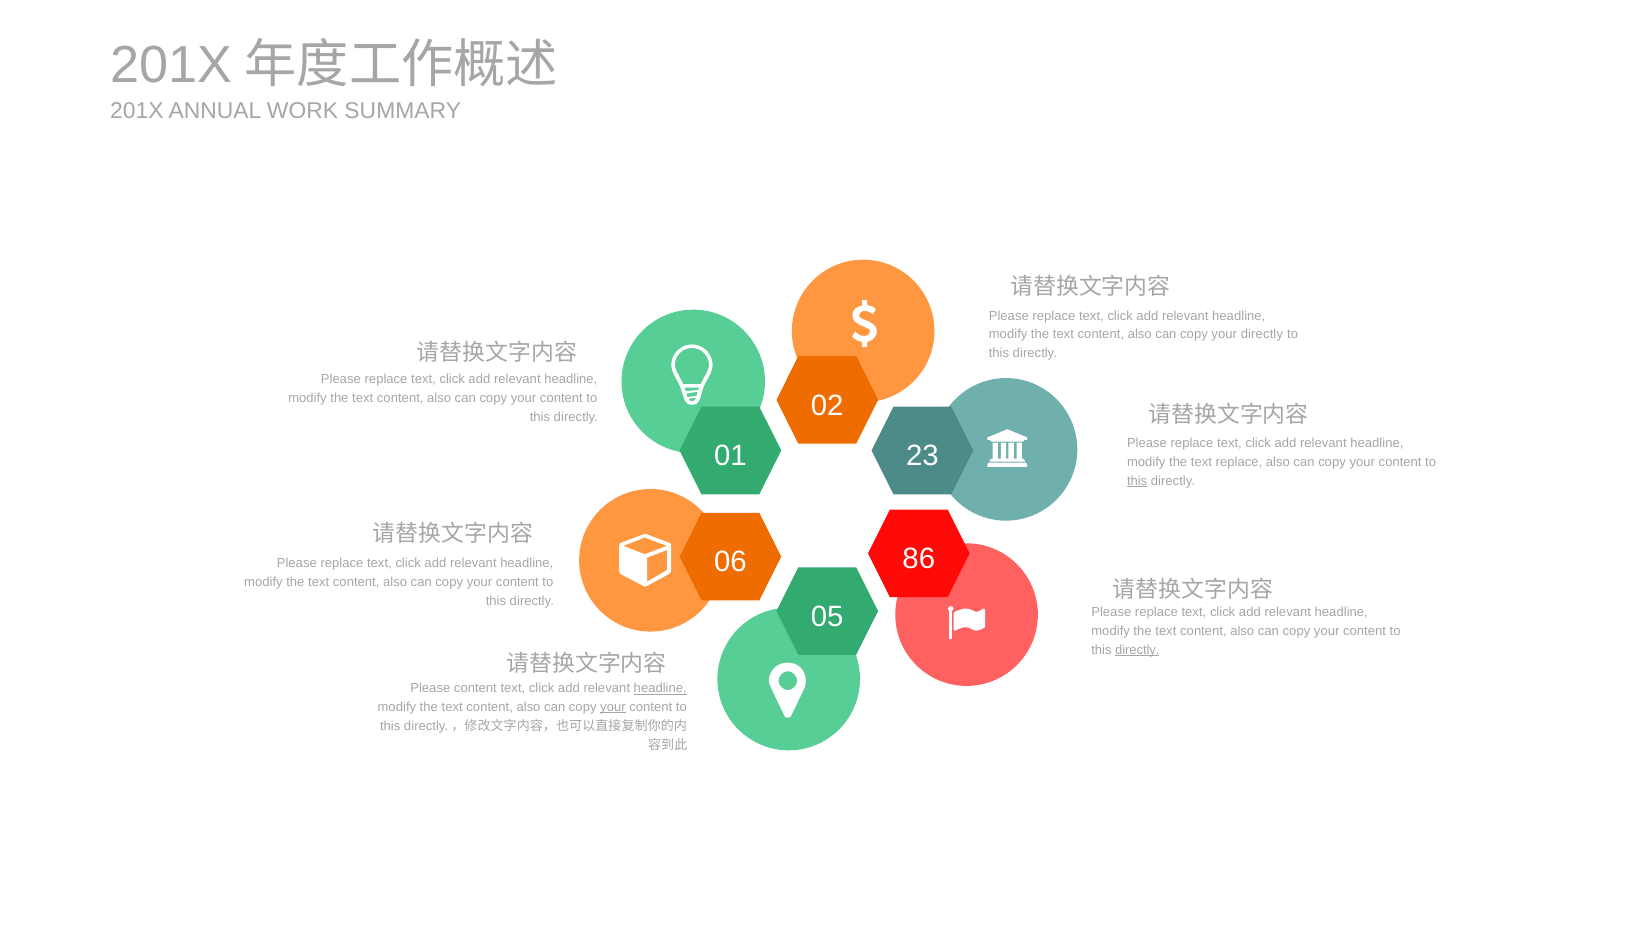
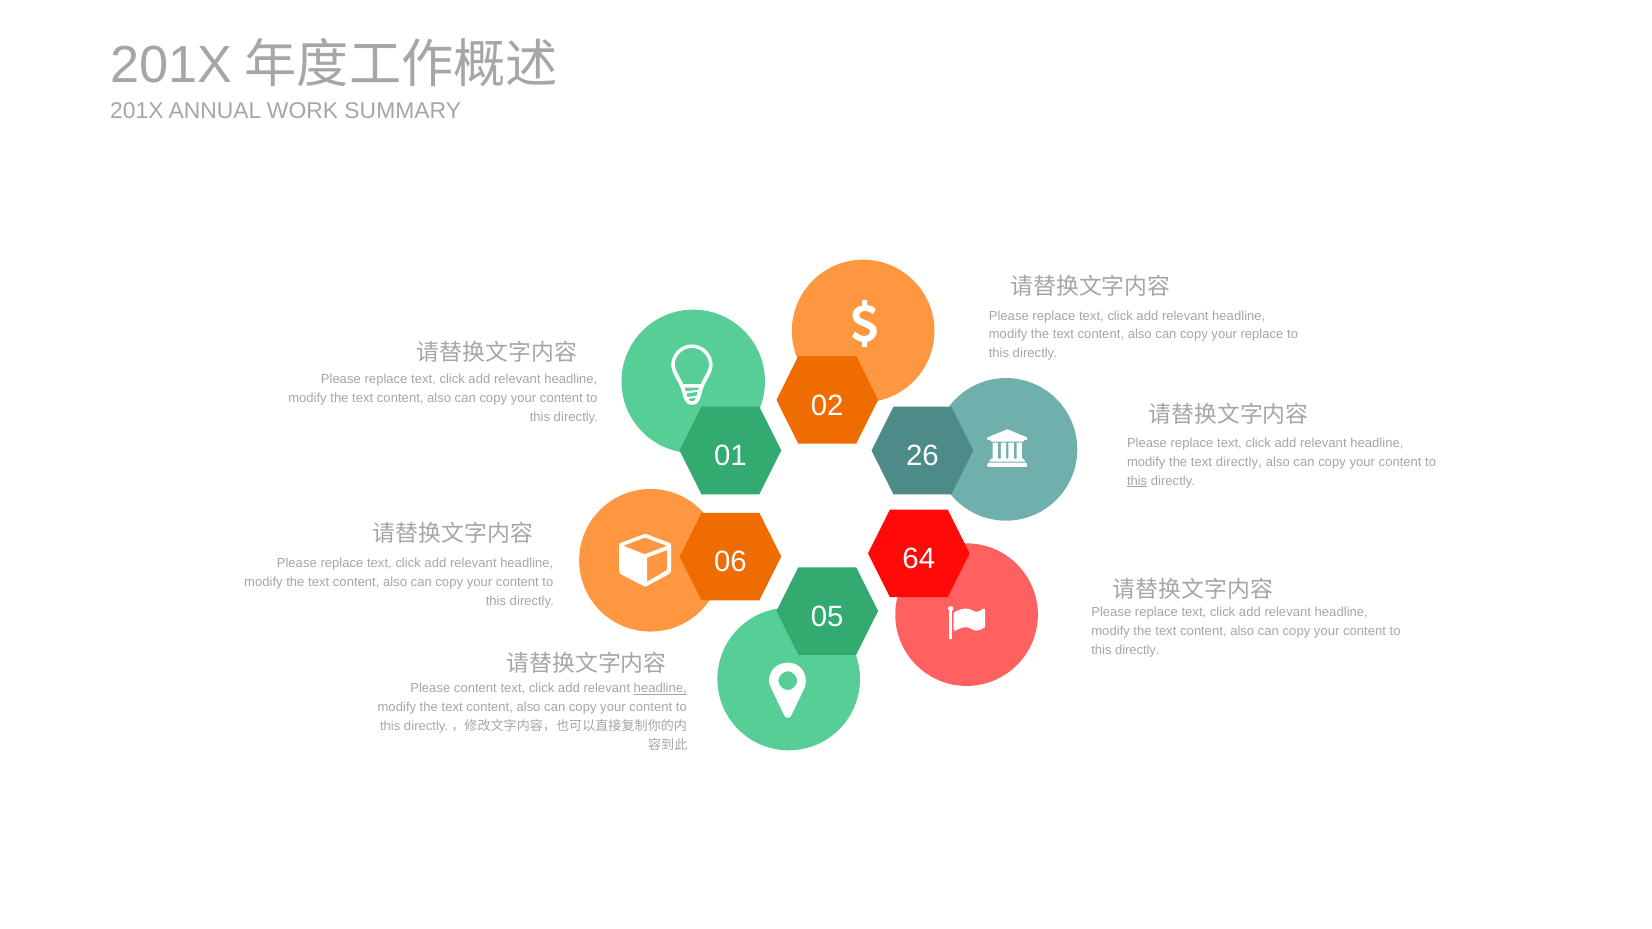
your directly: directly -> replace (1262, 335)
23: 23 -> 26 (922, 456)
text replace: replace -> directly (1239, 462)
86: 86 -> 64 (919, 559)
directly underline: present -> none (1137, 650)
your underline: present -> none (613, 707)
